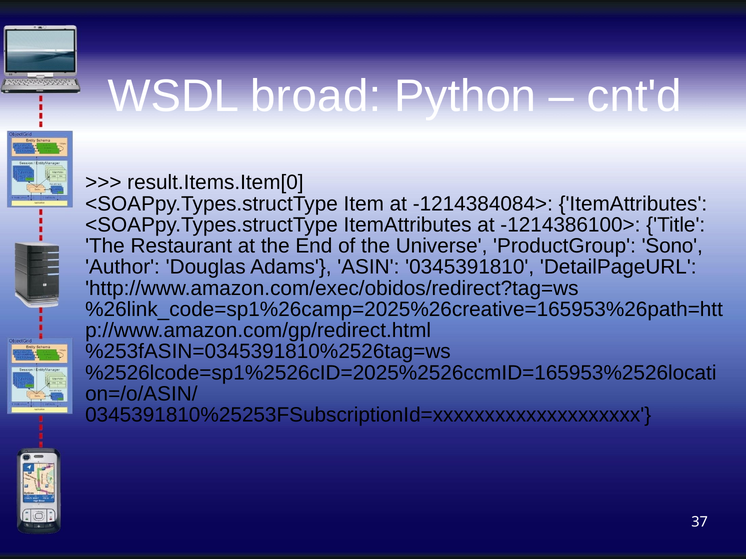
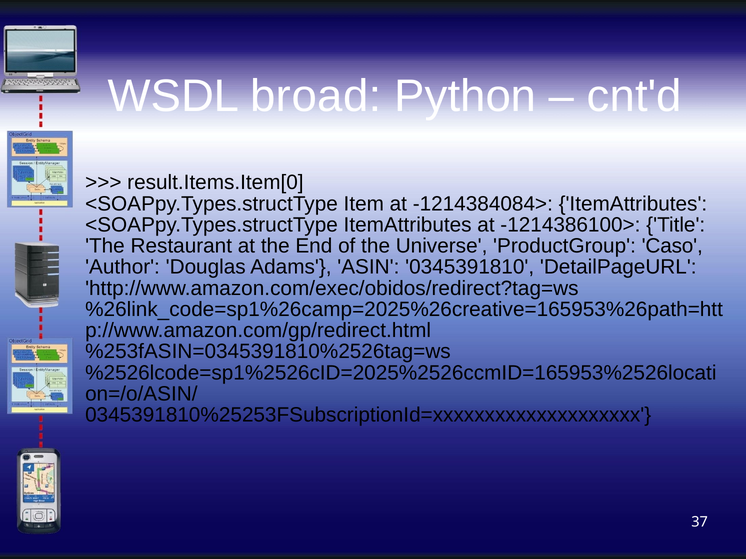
Sono: Sono -> Caso (672, 246)
